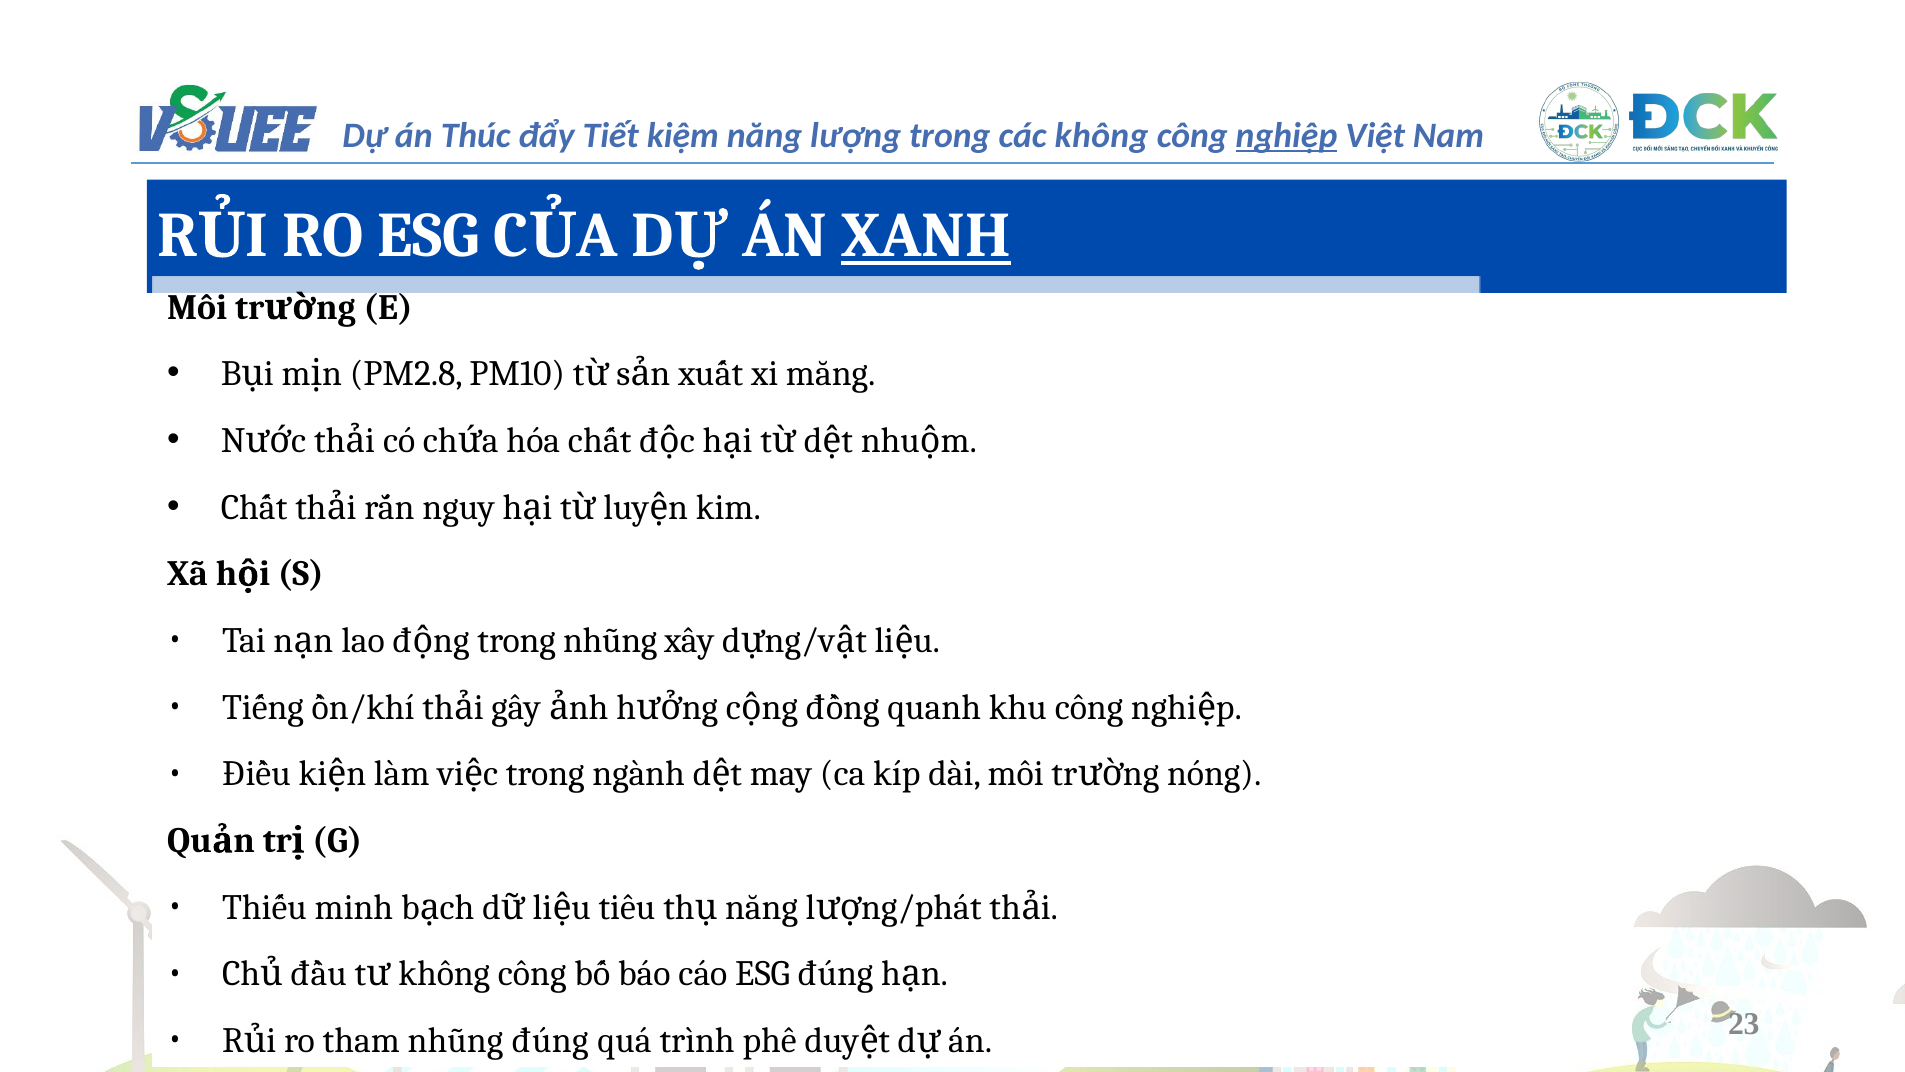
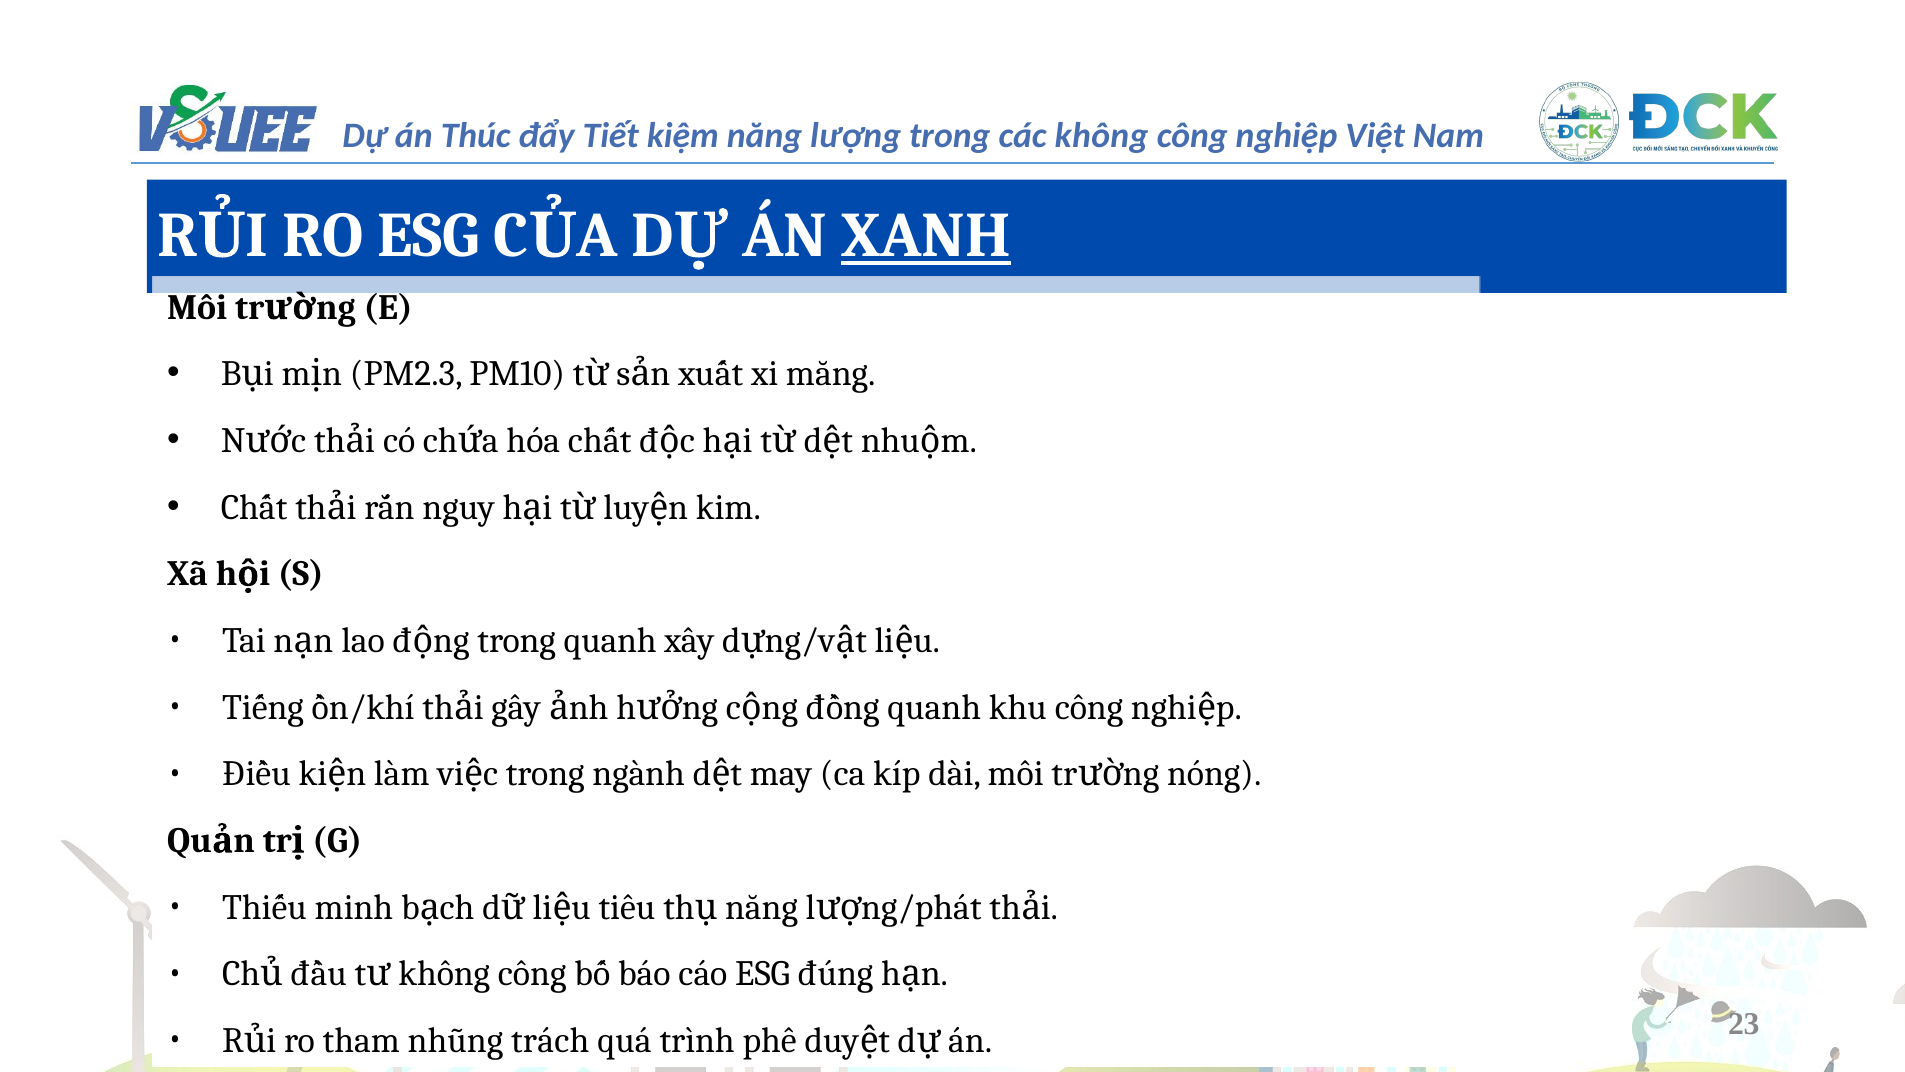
nghiệp underline: present -> none (1287, 135)
PM2.8: PM2.8 -> PM2.3 (406, 374)
trong nhũng: nhũng -> quanh (610, 640)
nhũng đúng: đúng -> trách (550, 1040)
